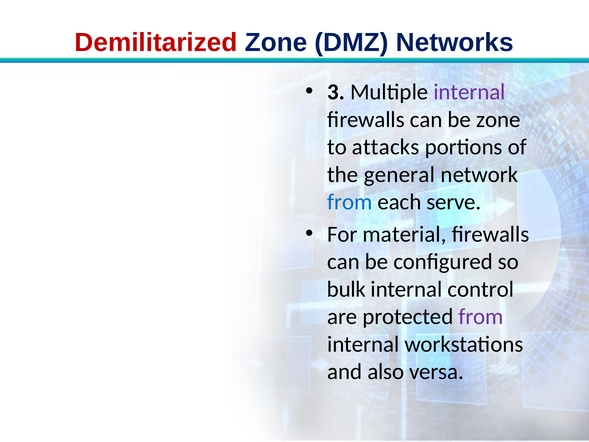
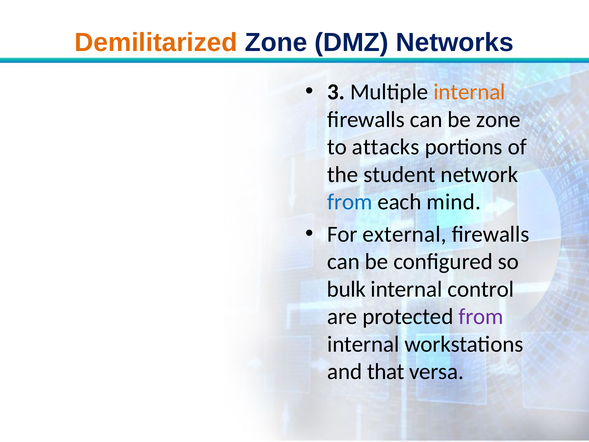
Demilitarized colour: red -> orange (156, 43)
internal colour: purple -> orange (469, 92)
general: general -> student (399, 174)
serve: serve -> mind (454, 202)
material: material -> external (405, 234)
also: also -> that (386, 371)
